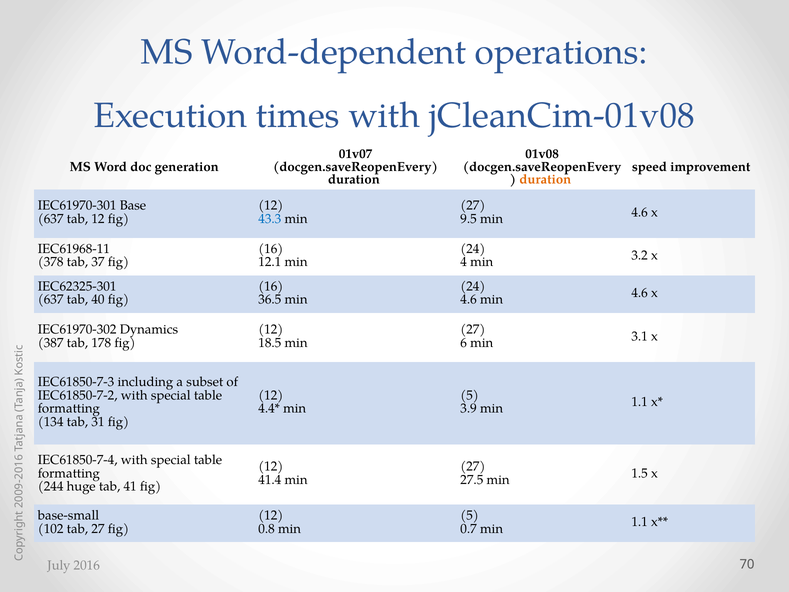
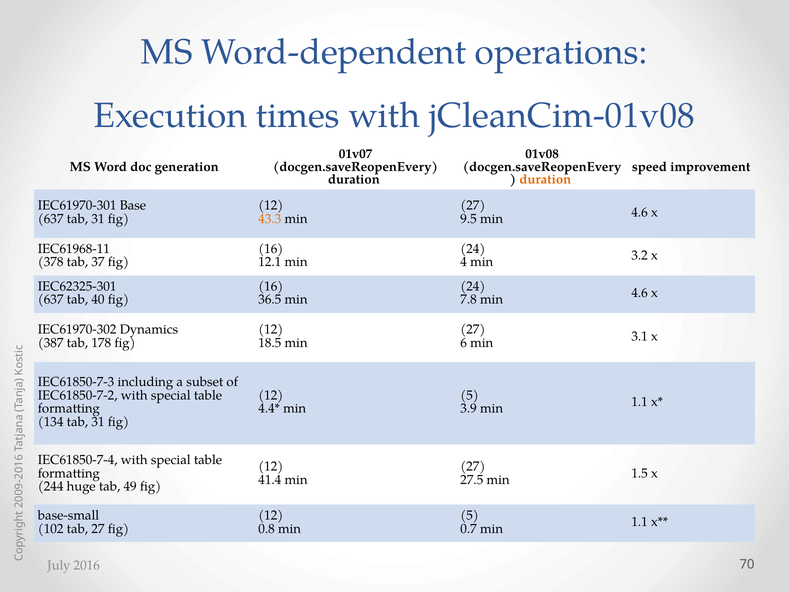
637 tab 12: 12 -> 31 (98, 219)
43.3 colour: blue -> orange (270, 219)
4.6: 4.6 -> 7.8 (469, 300)
41: 41 -> 49 (130, 486)
